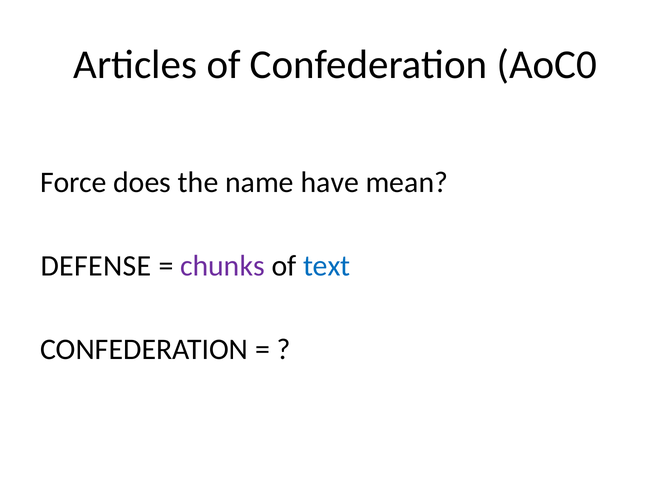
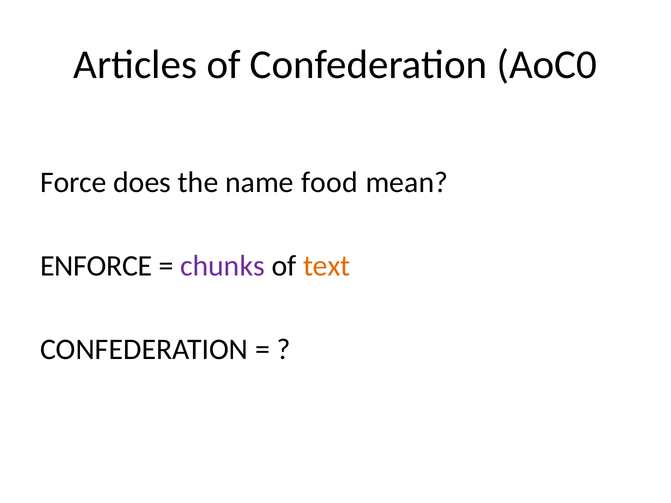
have: have -> food (330, 183)
DEFENSE: DEFENSE -> ENFORCE (96, 266)
text colour: blue -> orange (327, 266)
